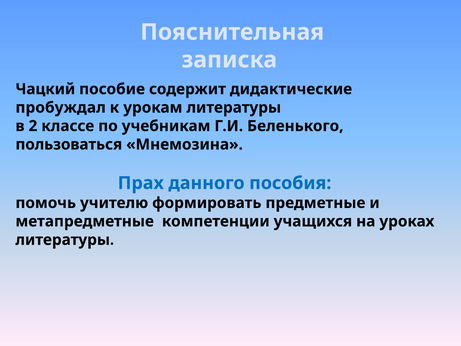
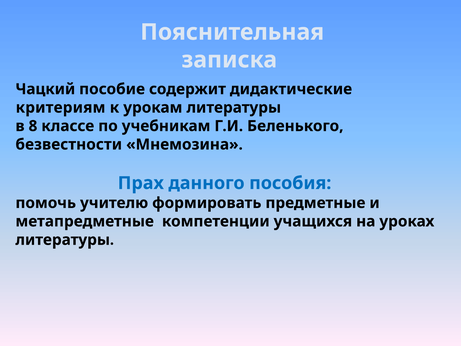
пробуждал: пробуждал -> критериям (61, 107)
2: 2 -> 8 (33, 126)
пользоваться: пользоваться -> безвестности (69, 144)
